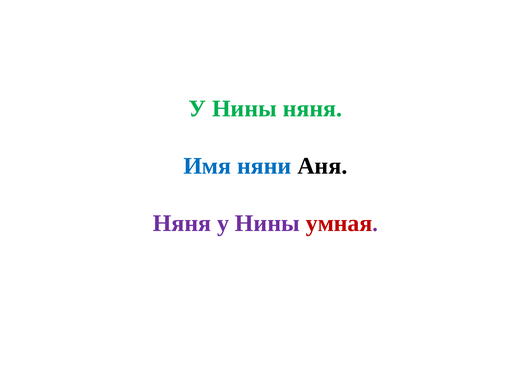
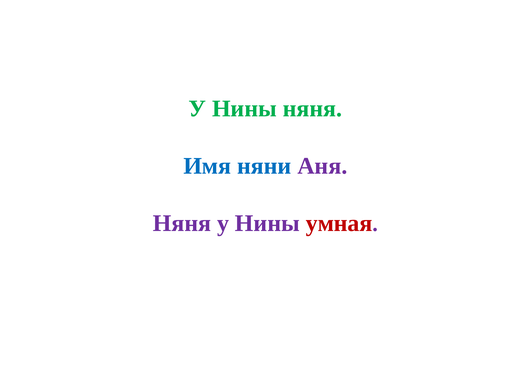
Аня colour: black -> purple (322, 166)
